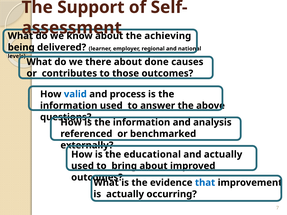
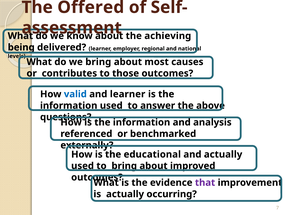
Support: Support -> Offered (91, 7)
we there: there -> bring (98, 62)
done: done -> most (157, 62)
and process: process -> learner (128, 94)
that colour: blue -> purple (205, 183)
